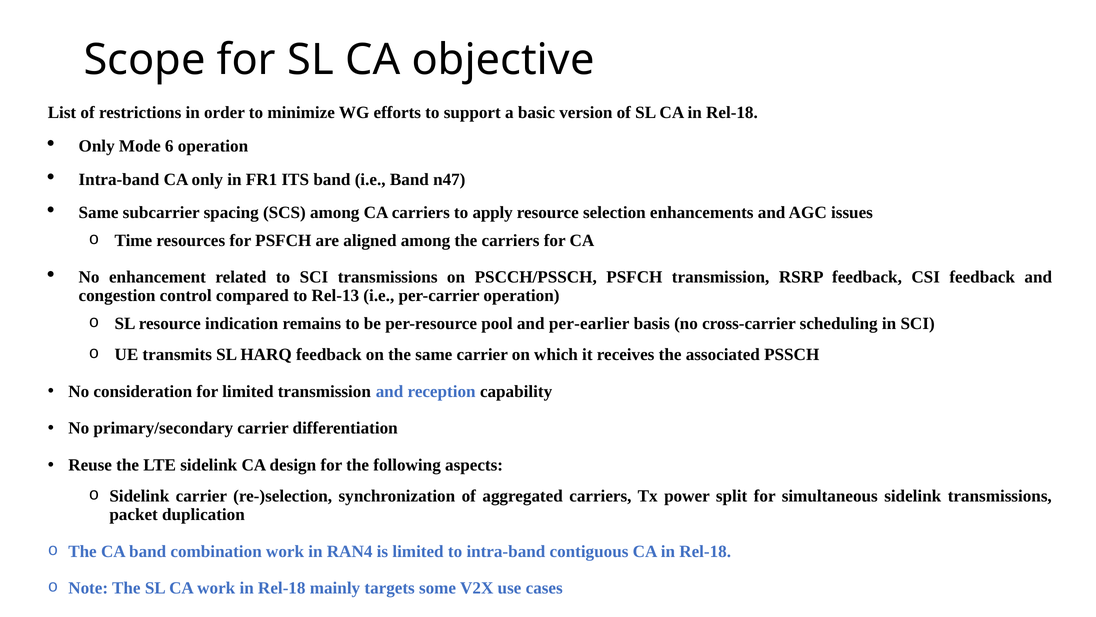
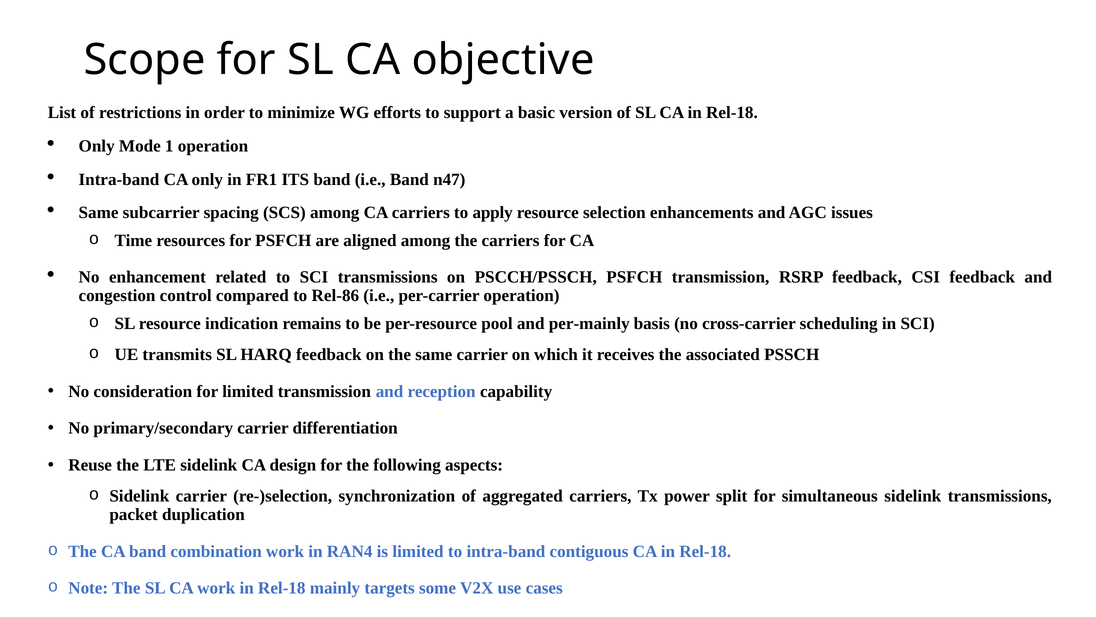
6: 6 -> 1 (169, 146)
Rel-13: Rel-13 -> Rel-86 (335, 296)
per-earlier: per-earlier -> per-mainly (589, 323)
